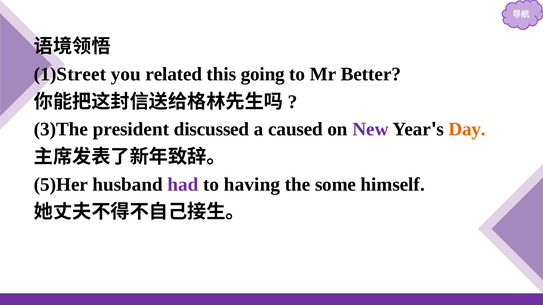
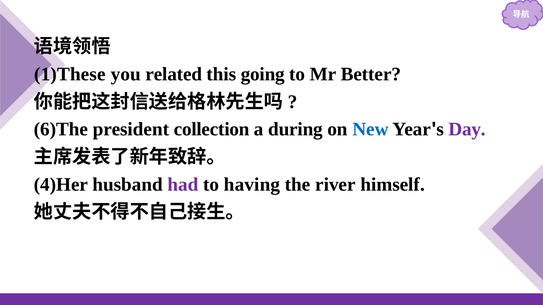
1)Street: 1)Street -> 1)These (70, 74)
3)The: 3)The -> 6)The (61, 129)
discussed: discussed -> collection (212, 129)
caused: caused -> during (296, 129)
New colour: purple -> blue (370, 129)
Day colour: orange -> purple (467, 129)
5)Her: 5)Her -> 4)Her (61, 185)
some: some -> river (335, 185)
